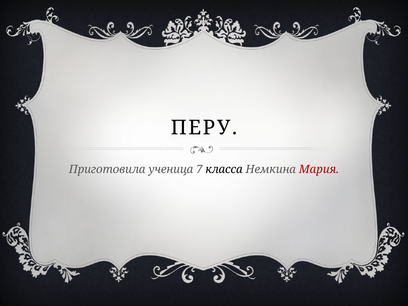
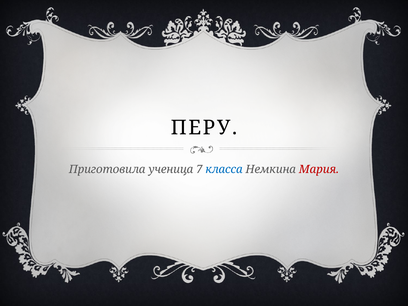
класса colour: black -> blue (224, 169)
